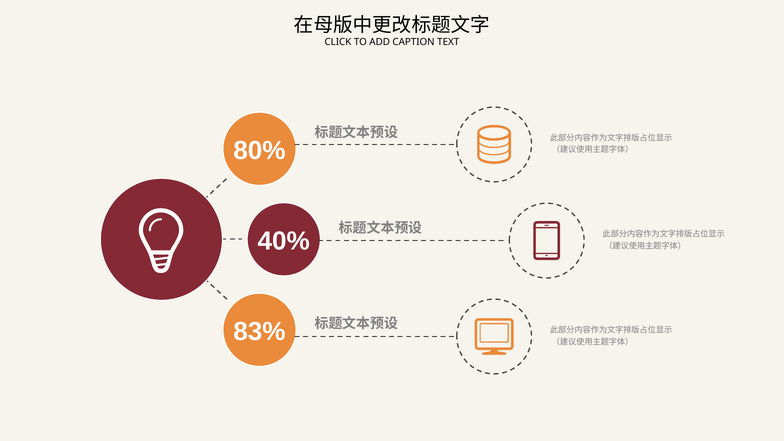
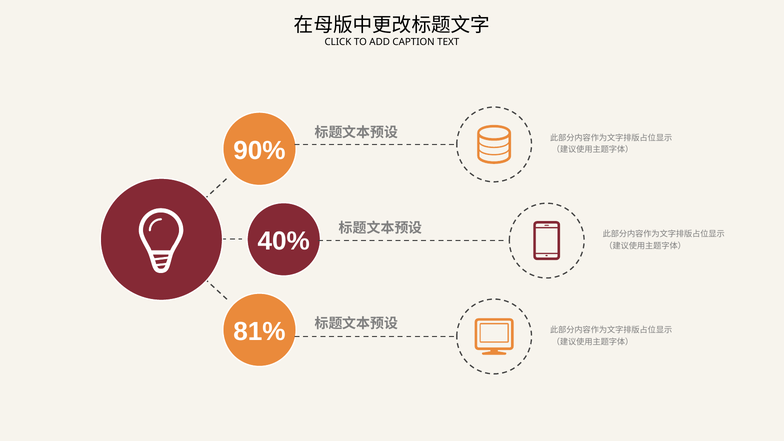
80%: 80% -> 90% (259, 151)
83%: 83% -> 81% (259, 332)
